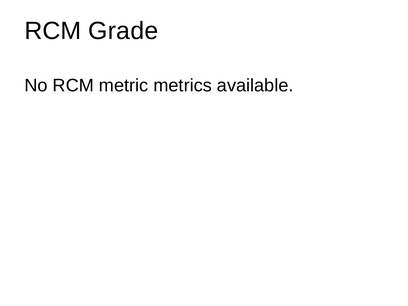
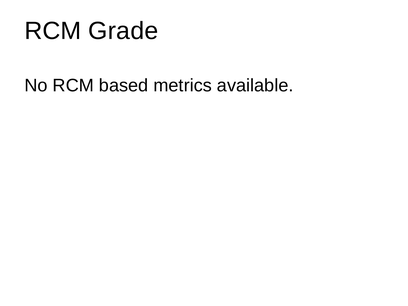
metric: metric -> based (124, 86)
